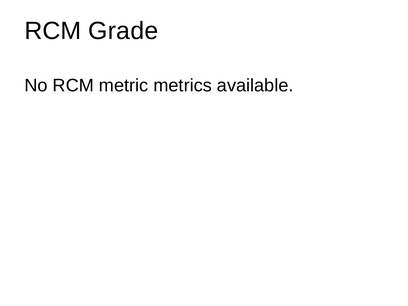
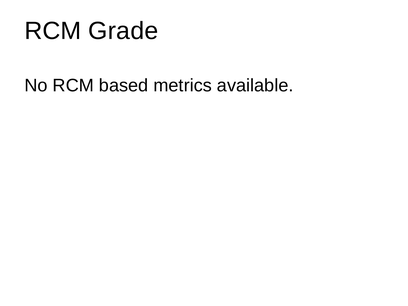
metric: metric -> based (124, 86)
